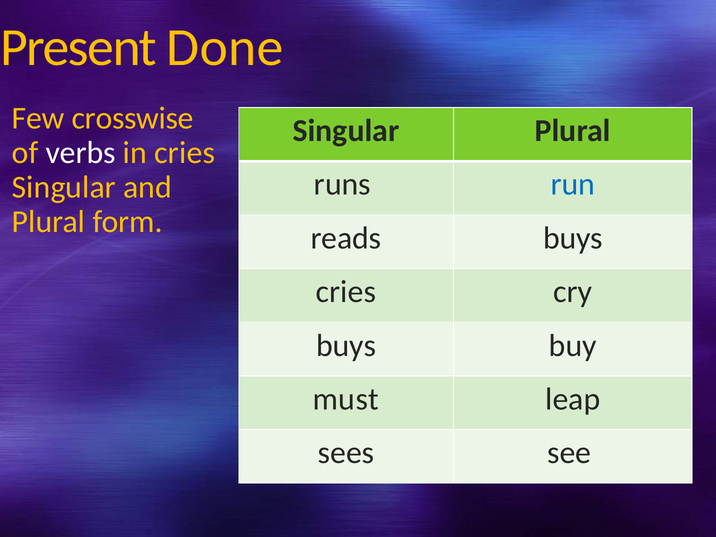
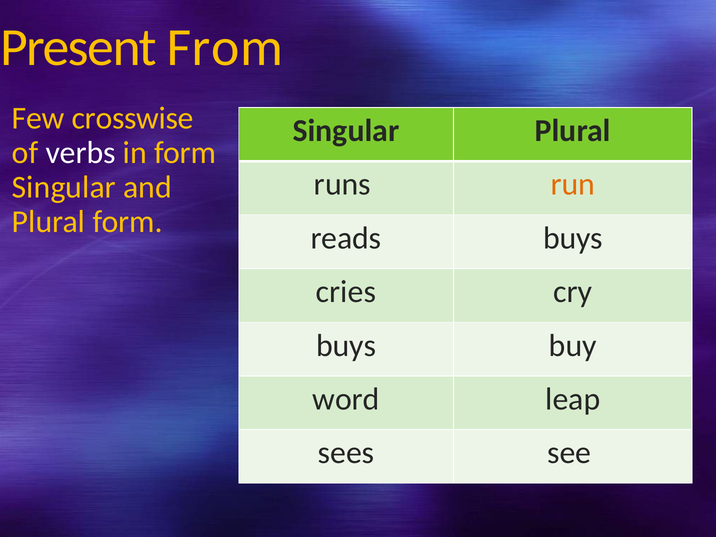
Done: Done -> From (225, 47)
in cries: cries -> form (185, 153)
run colour: blue -> orange (573, 184)
must: must -> word (346, 399)
